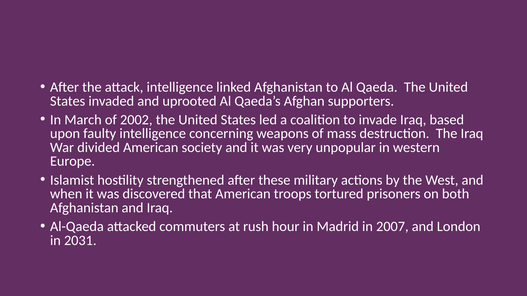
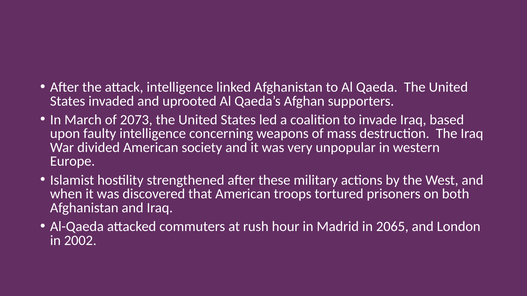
2002: 2002 -> 2073 (136, 120)
2007: 2007 -> 2065 (392, 227)
2031: 2031 -> 2002 (80, 241)
